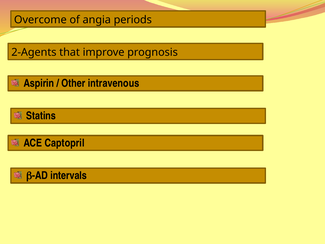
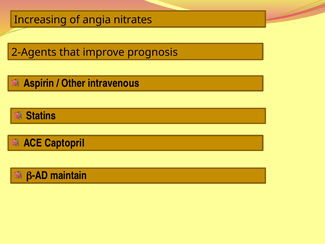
Overcome: Overcome -> Increasing (40, 20)
periods: periods -> nitrates (133, 20)
intervals: intervals -> maintain (69, 175)
